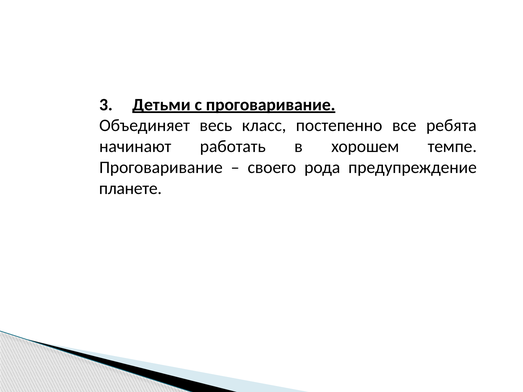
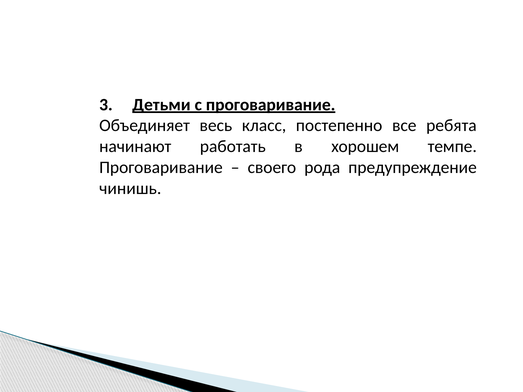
планете: планете -> чинишь (130, 188)
